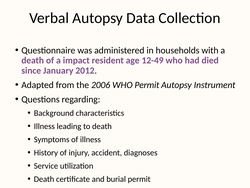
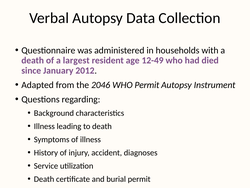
impact: impact -> largest (76, 60)
2006: 2006 -> 2046 (101, 85)
